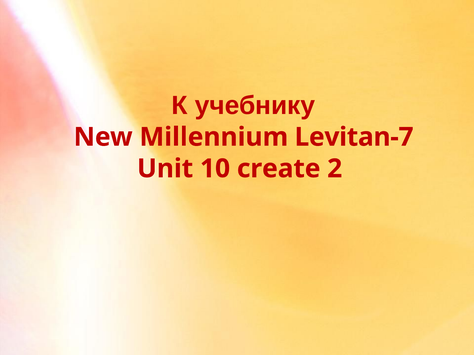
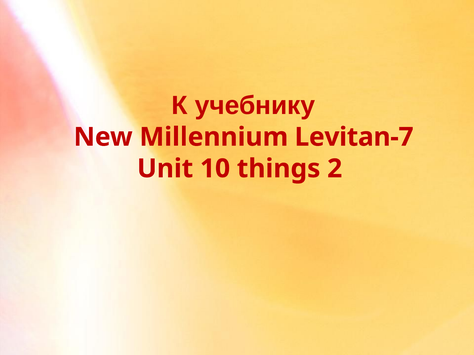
create: create -> things (279, 169)
